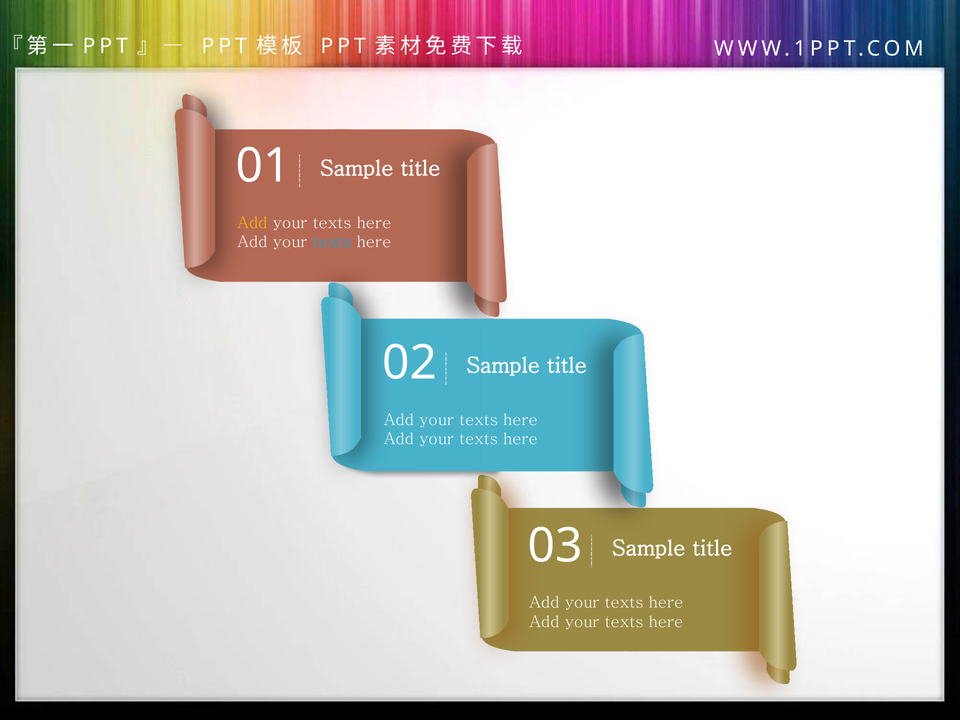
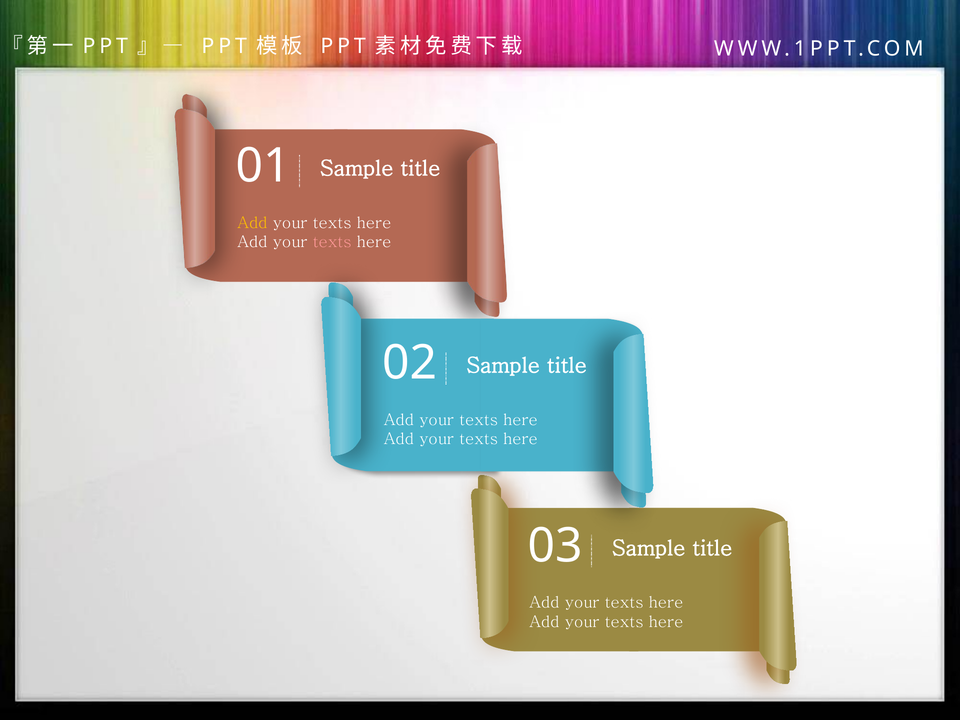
texts colour: light blue -> pink (332, 242)
